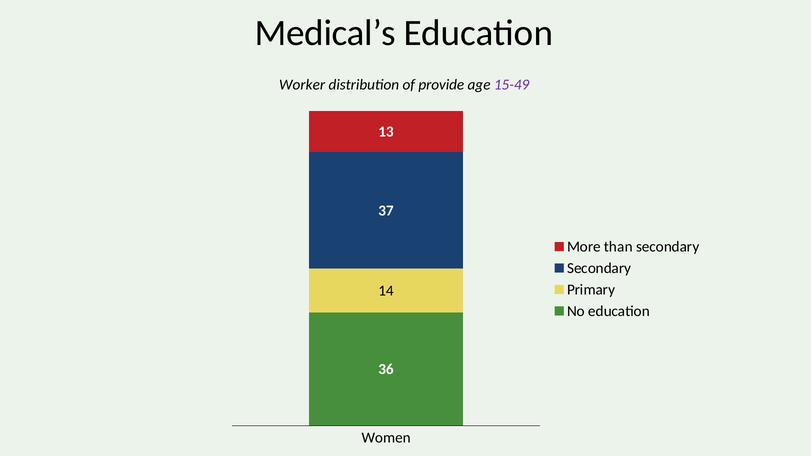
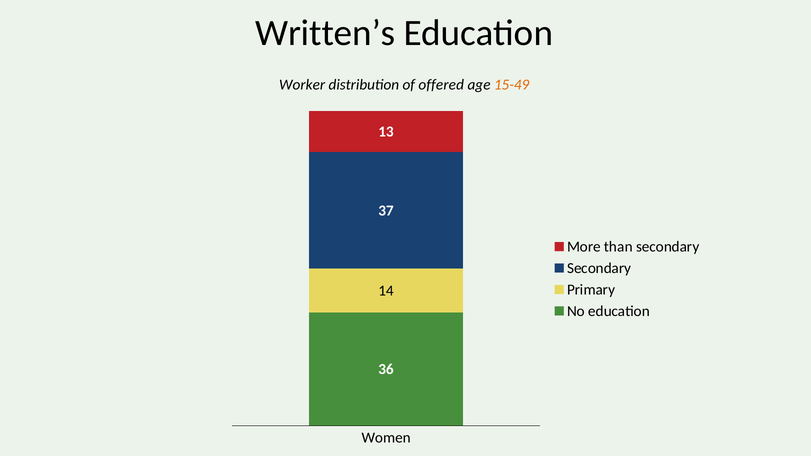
Medical’s: Medical’s -> Written’s (325, 33)
provide: provide -> offered (441, 85)
15-49 colour: purple -> orange (512, 85)
